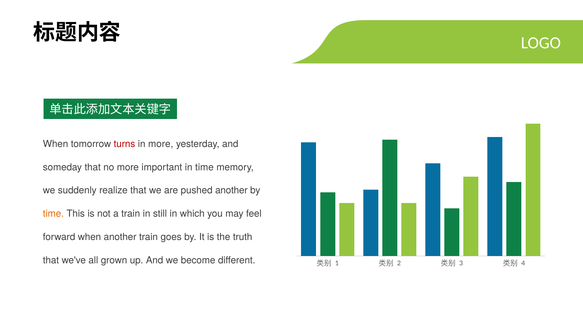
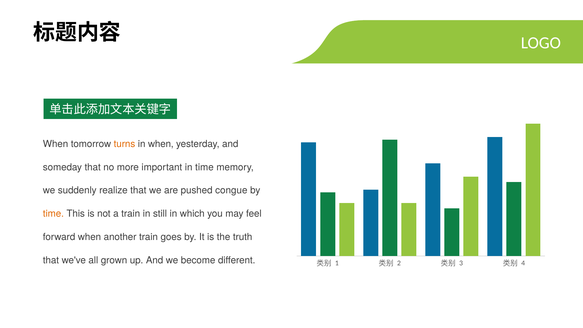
turns colour: red -> orange (124, 144)
in more: more -> when (161, 144)
pushed another: another -> congue (231, 190)
